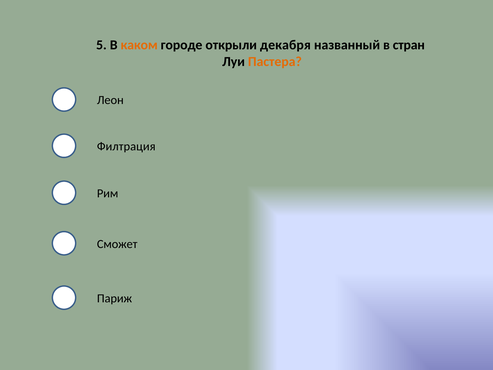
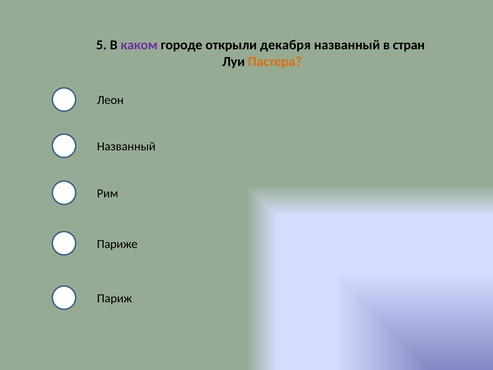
каком colour: orange -> purple (139, 45)
Филтрация: Филтрация -> Названный (126, 146)
Сможет: Сможет -> Париже (117, 244)
